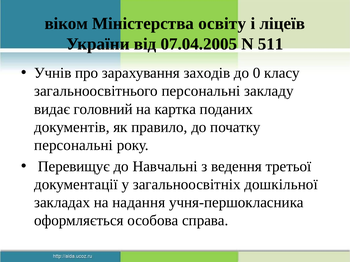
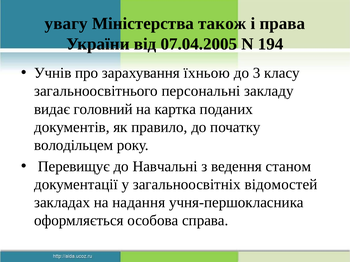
віком: віком -> увагу (66, 24)
освіту: освіту -> також (222, 24)
ліцеїв: ліцеїв -> права (282, 24)
511: 511 -> 194 (271, 44)
заходів: заходів -> їхньою (207, 73)
0: 0 -> 3 (257, 73)
персональні: персональні -> володільцем (74, 145)
третьої: третьої -> станом (288, 167)
дошкільної: дошкільної -> відомостей (281, 185)
